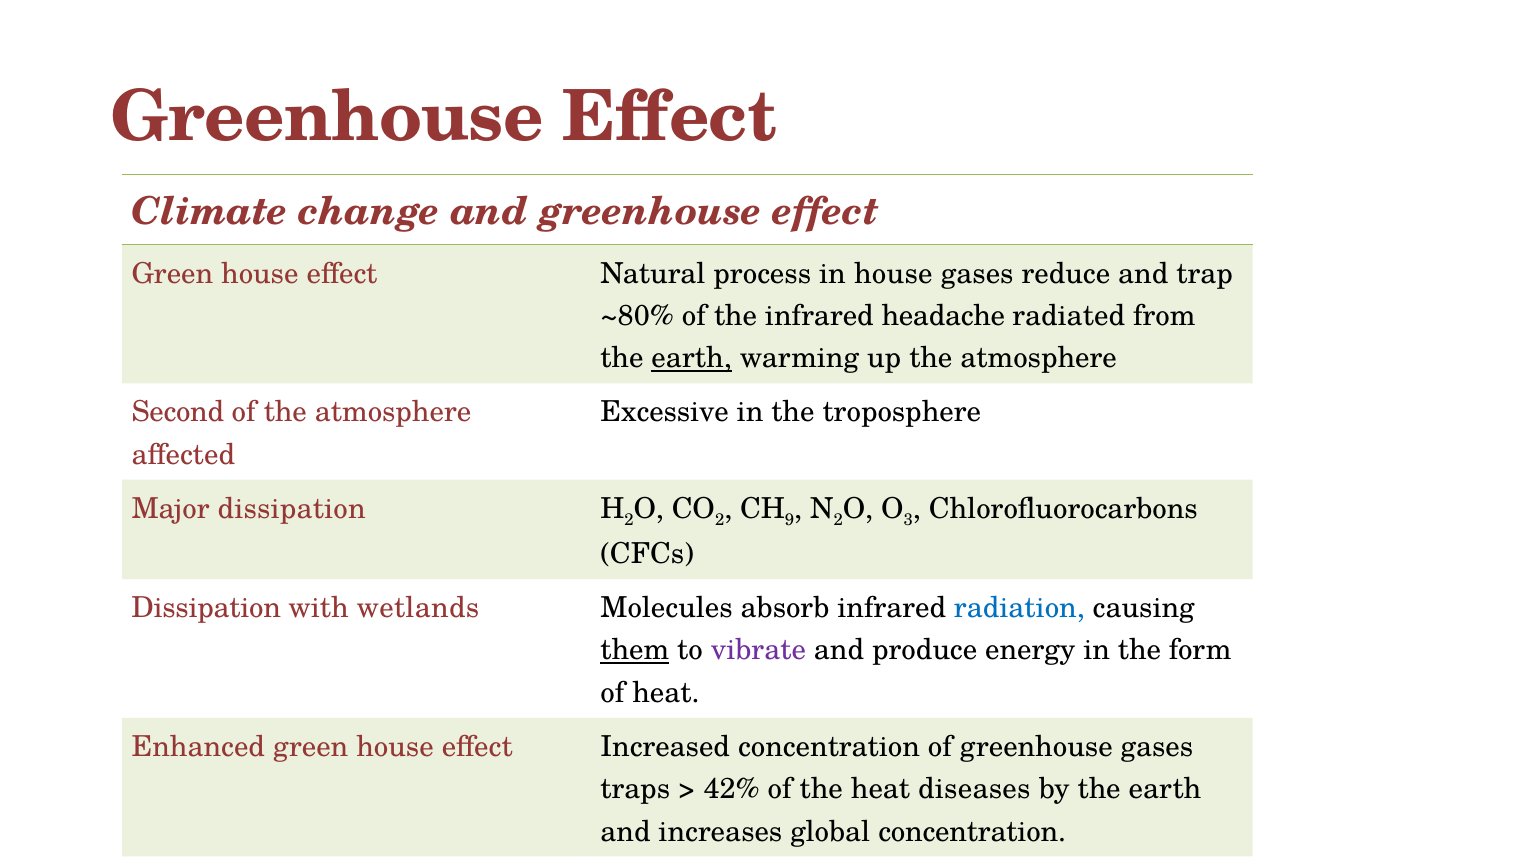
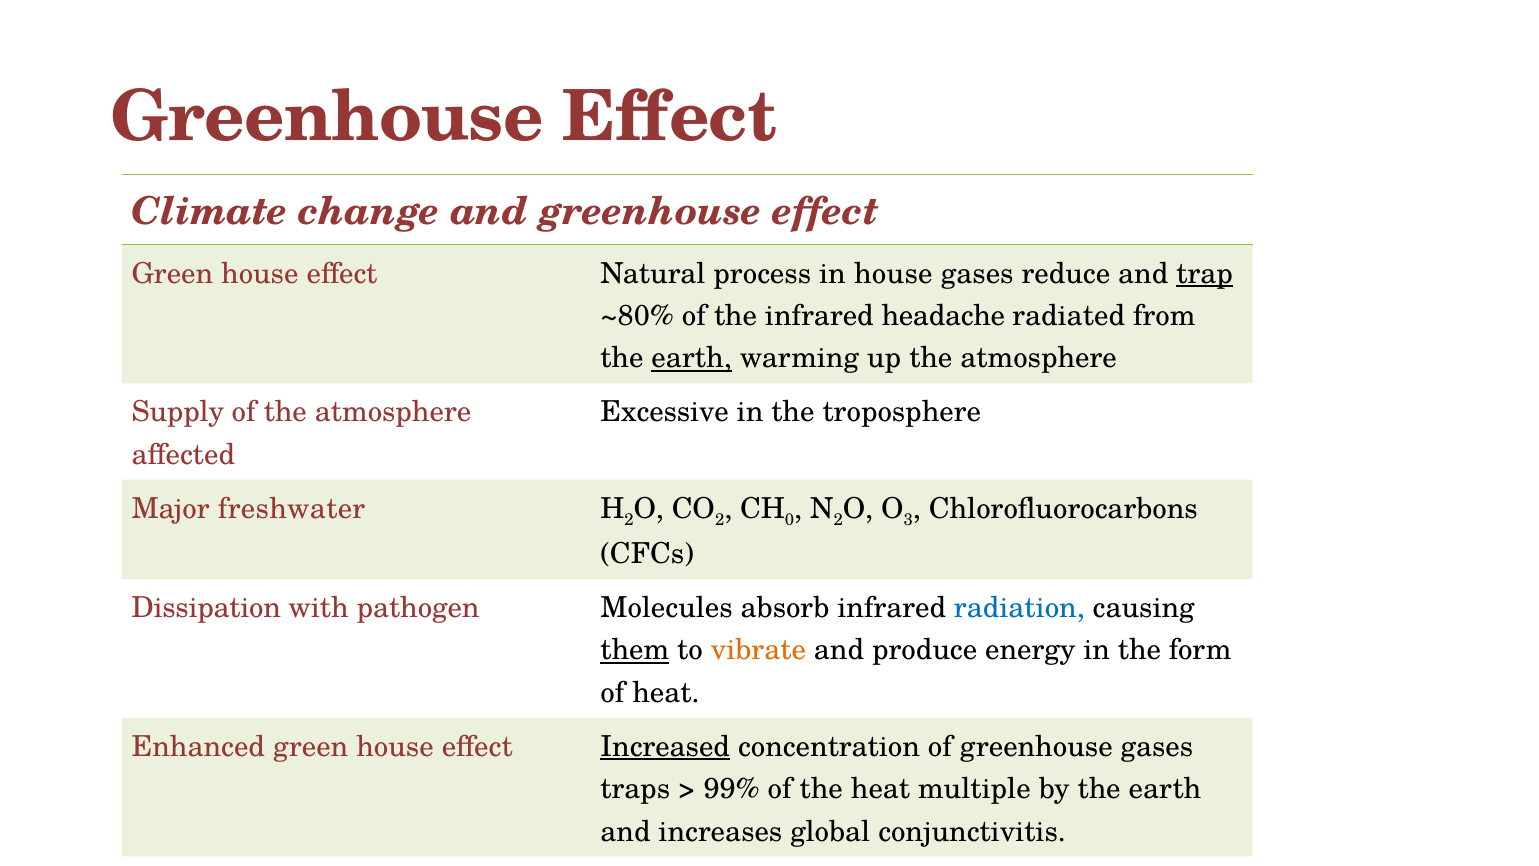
trap underline: none -> present (1205, 274)
Second: Second -> Supply (178, 412)
Major dissipation: dissipation -> freshwater (292, 508)
9: 9 -> 0 (790, 520)
wetlands: wetlands -> pathogen (418, 608)
vibrate colour: purple -> orange (758, 650)
Increased underline: none -> present (665, 747)
42%: 42% -> 99% (732, 789)
diseases: diseases -> multiple (974, 789)
global concentration: concentration -> conjunctivitis (972, 831)
